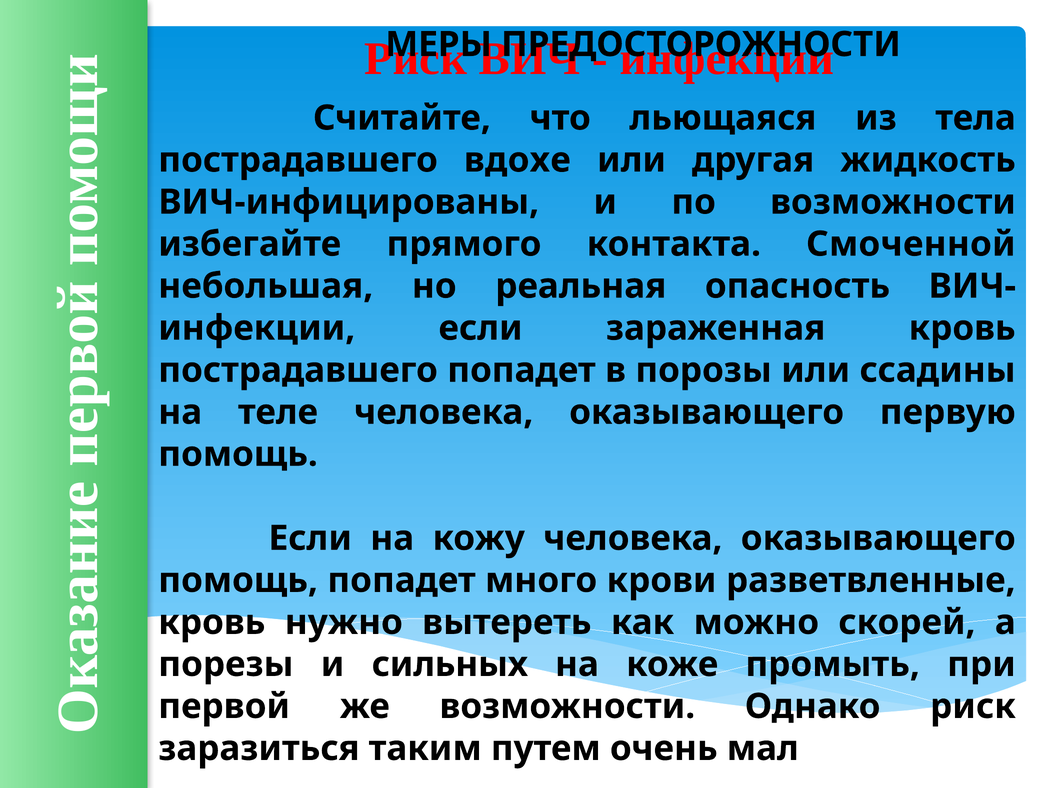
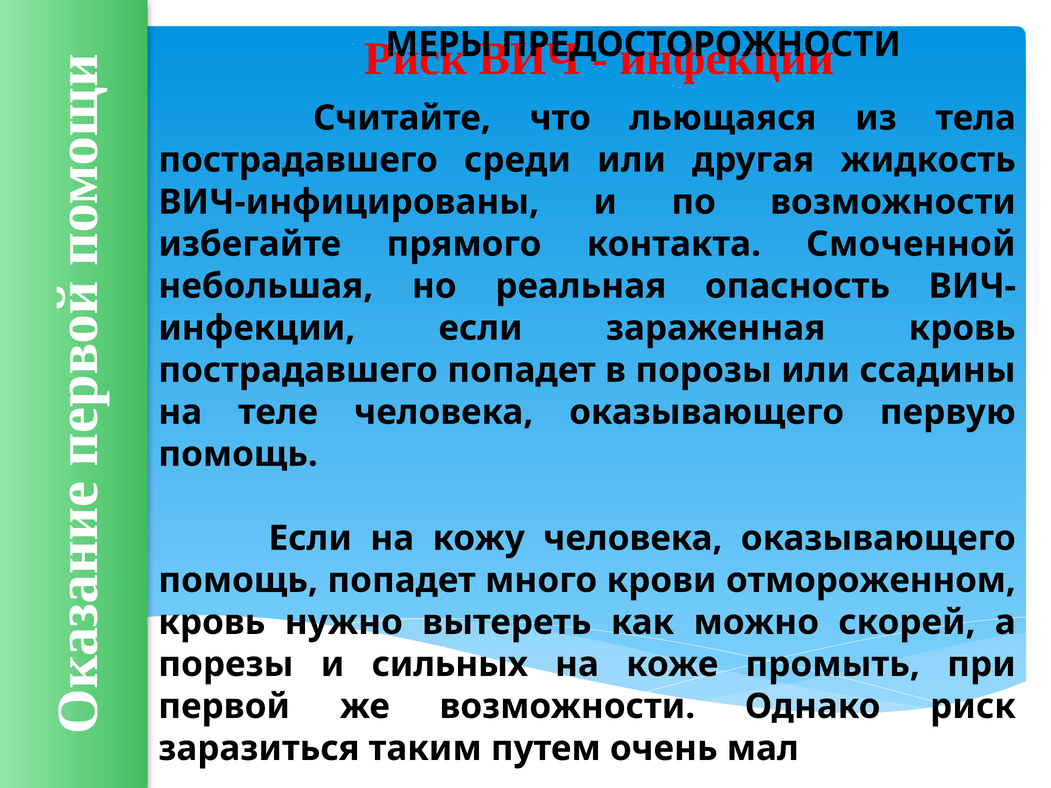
вдохе: вдохе -> среди (517, 160)
разветвленные: разветвленные -> отмороженном (871, 581)
